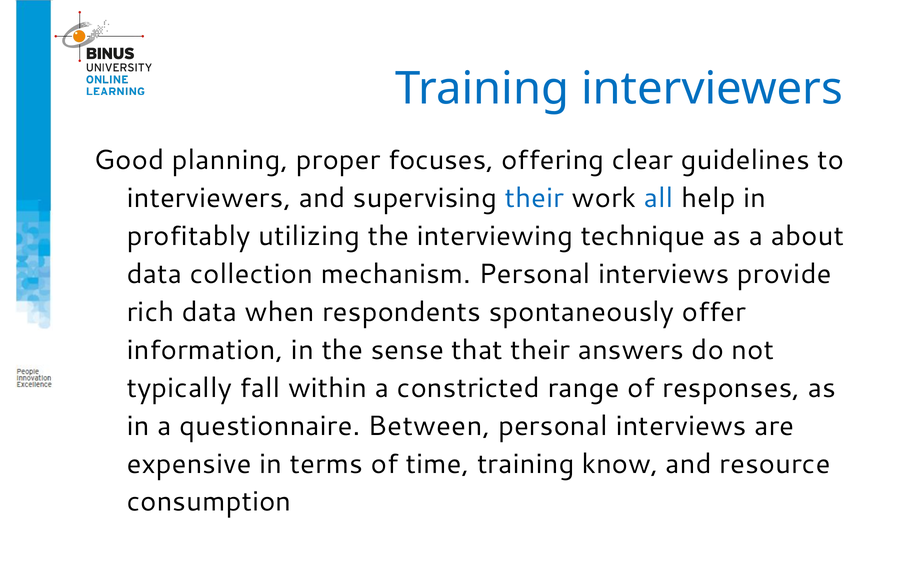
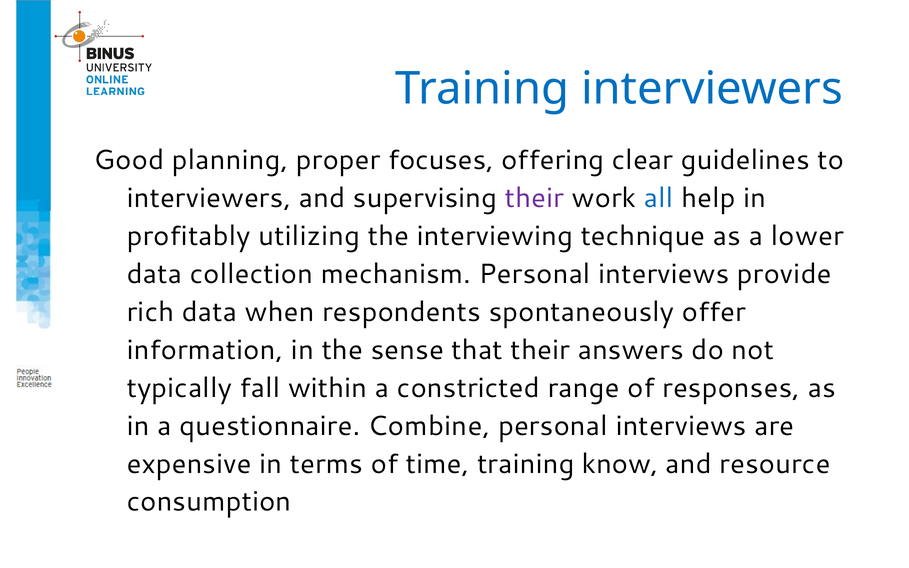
their colour: blue -> purple (535, 198)
about: about -> lower (807, 236)
Between: Between -> Combine (429, 426)
